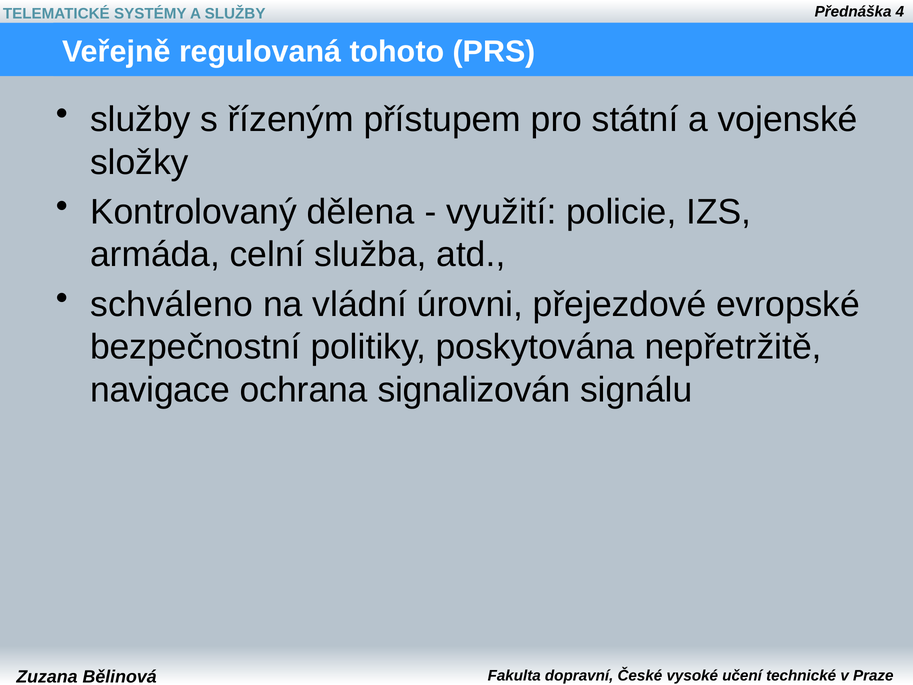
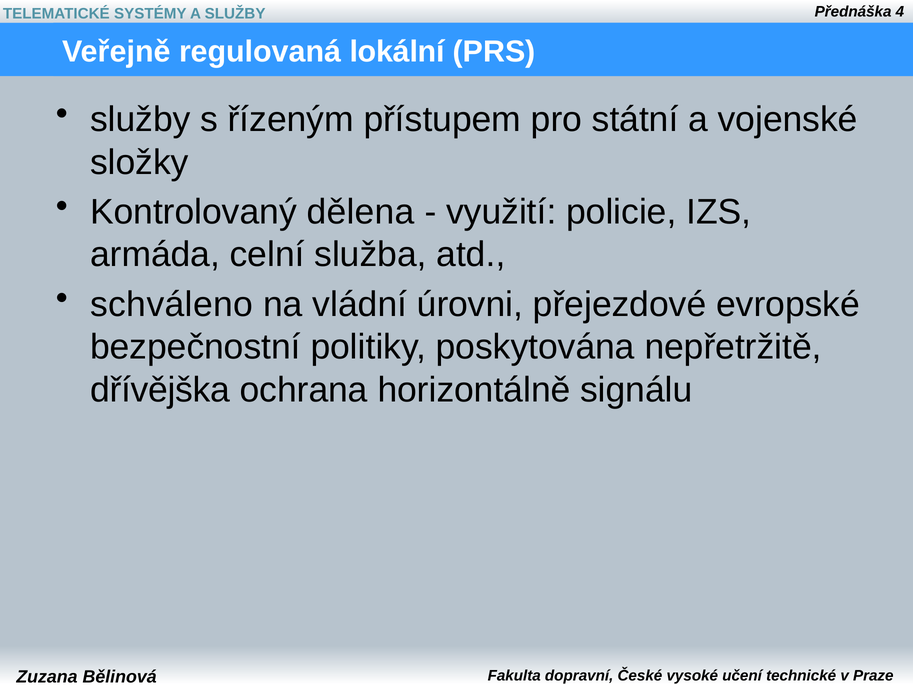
tohoto: tohoto -> lokální (397, 52)
navigace: navigace -> dřívějška (160, 390)
signalizován: signalizován -> horizontálně (474, 390)
